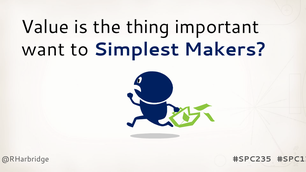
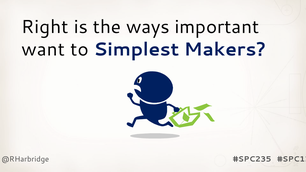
Value: Value -> Right (45, 27)
thing: thing -> ways (148, 27)
